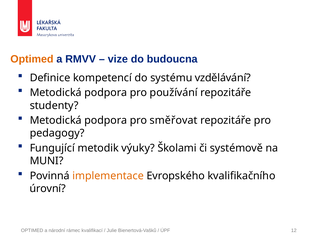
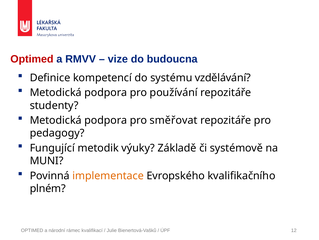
Optimed colour: orange -> red (32, 59)
Školami: Školami -> Základě (177, 148)
úrovní: úrovní -> plném (48, 188)
